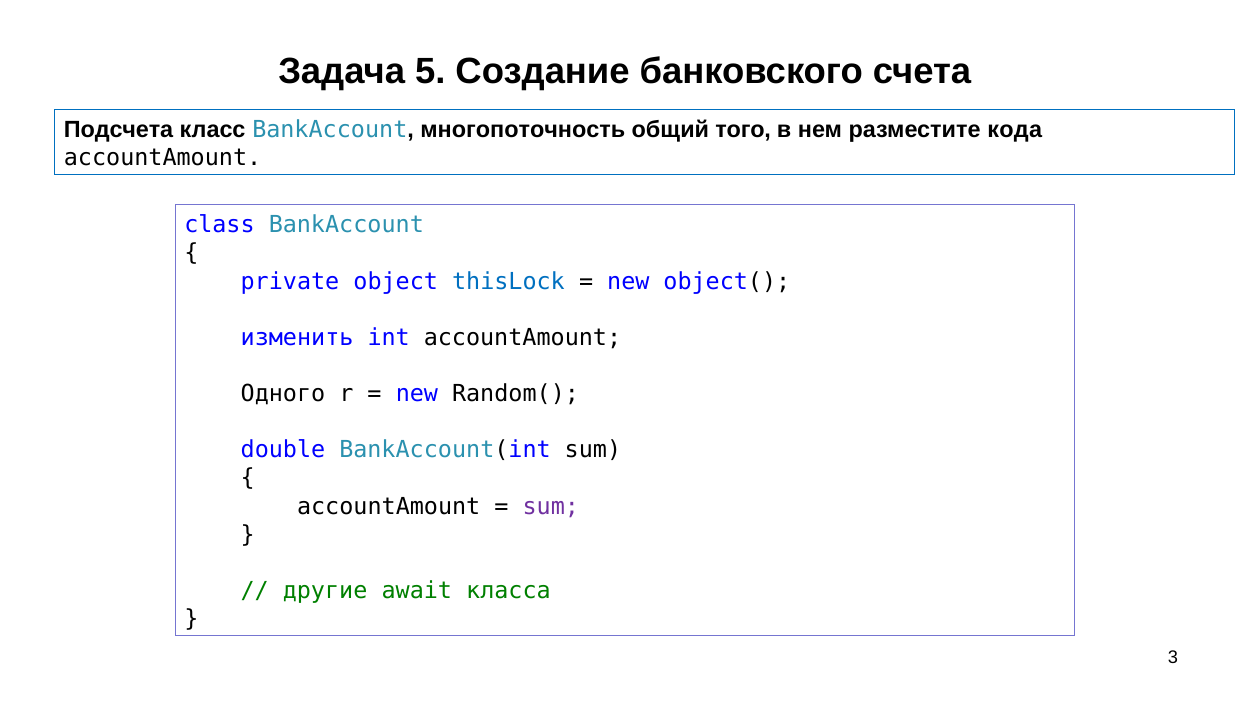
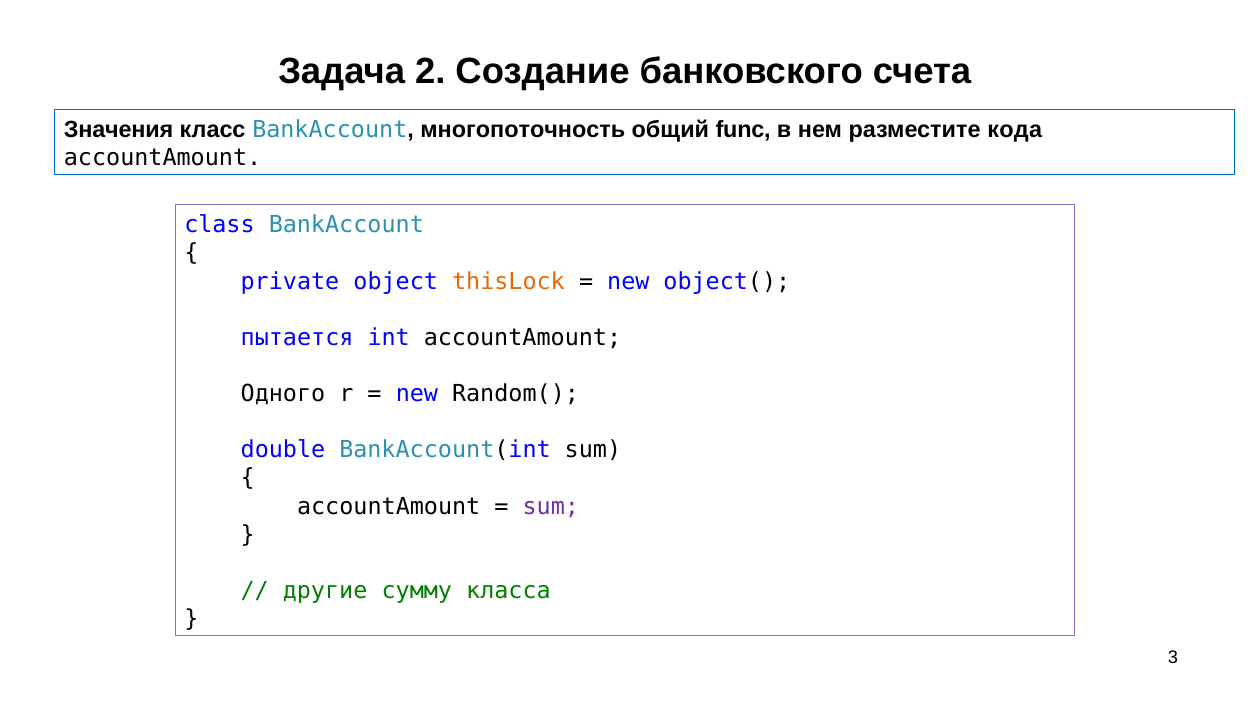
5: 5 -> 2 (430, 71)
Подсчета: Подсчета -> Значения (119, 130)
того: того -> func (743, 130)
thisLock colour: blue -> orange (508, 281)
изменить: изменить -> пытается (297, 338)
await: await -> сумму (417, 591)
